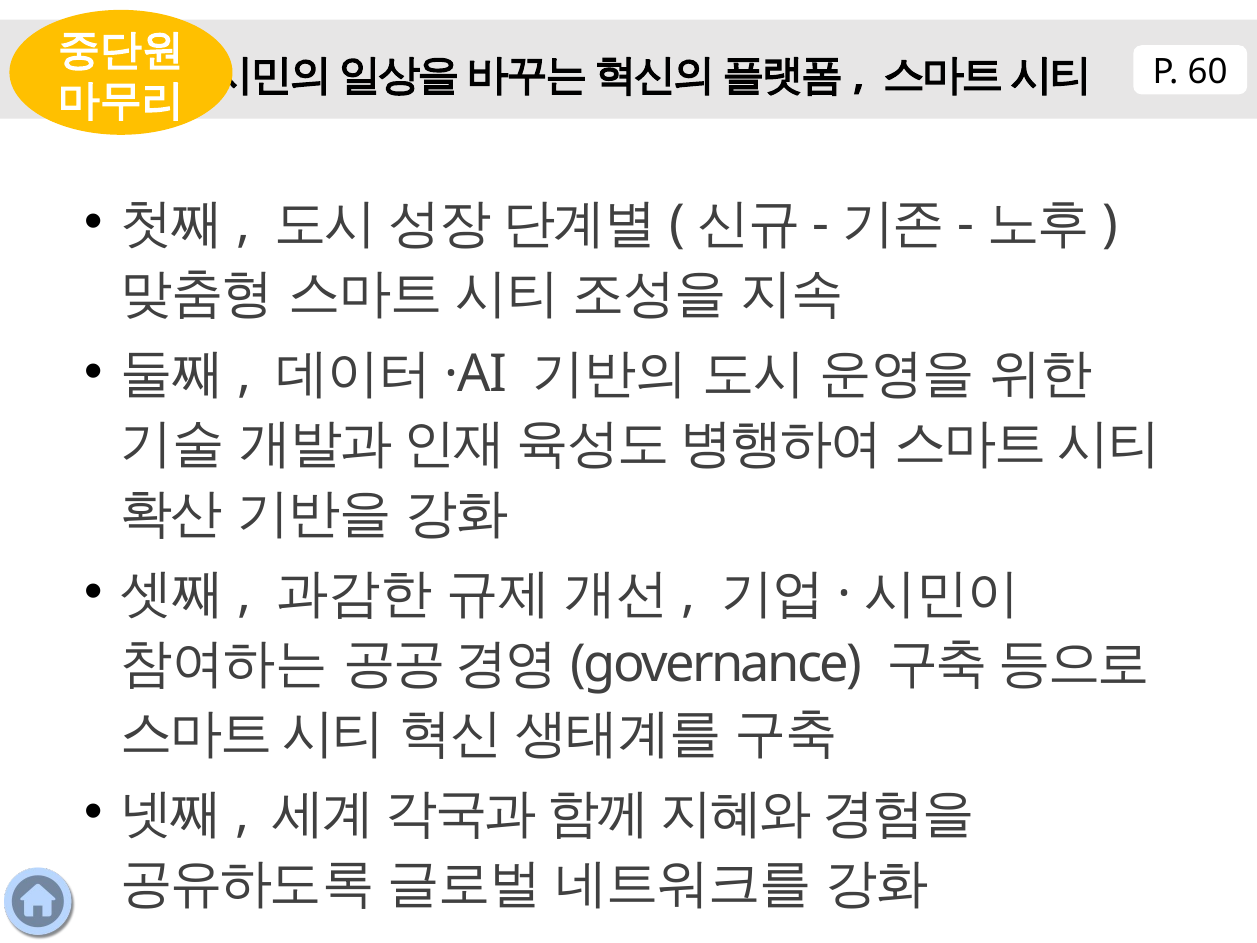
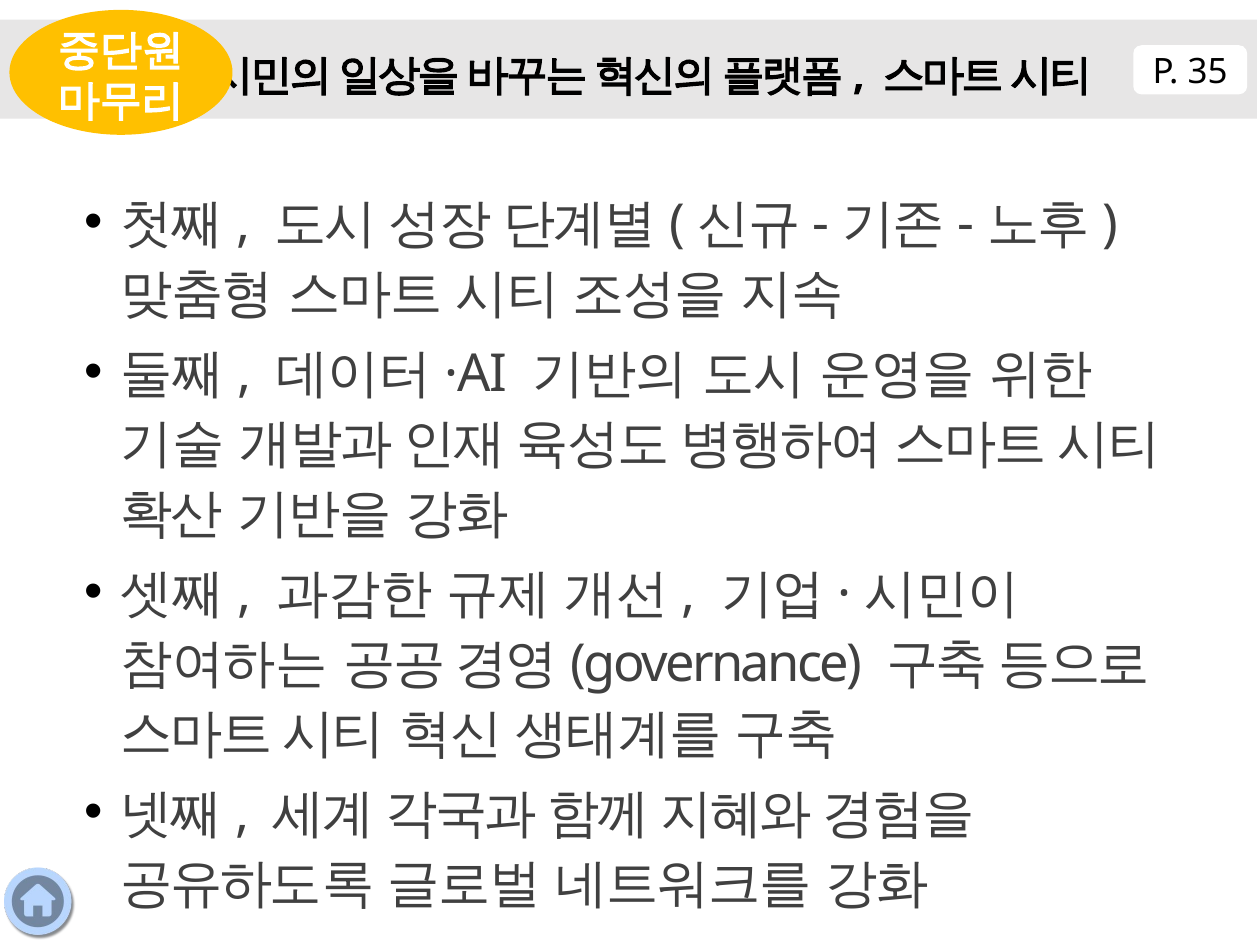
60: 60 -> 35 (1208, 72)
